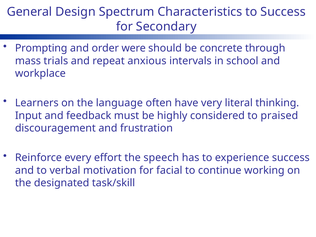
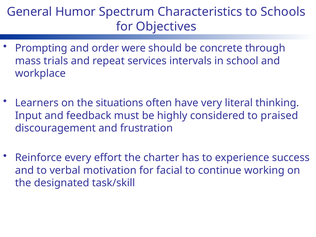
Design: Design -> Humor (76, 12)
to Success: Success -> Schools (283, 12)
Secondary: Secondary -> Objectives (166, 27)
anxious: anxious -> services (147, 61)
language: language -> situations (119, 103)
speech: speech -> charter (161, 158)
